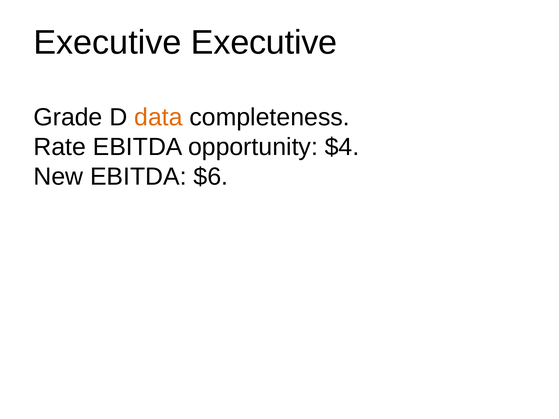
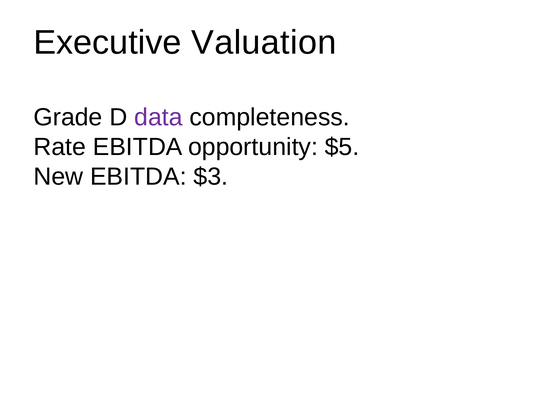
Executive Executive: Executive -> Valuation (264, 42)
data colour: orange -> purple (158, 117)
$4: $4 -> $5 (342, 147)
$6: $6 -> $3 (211, 177)
